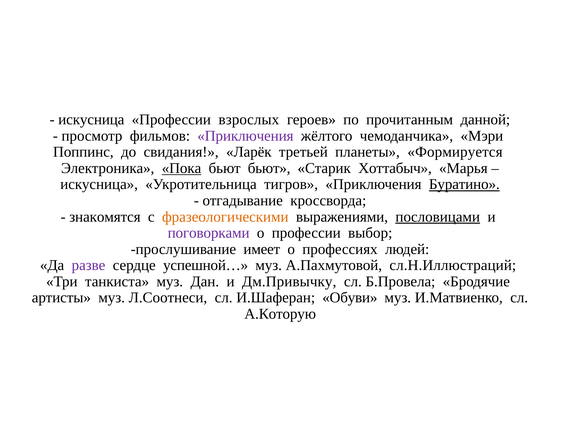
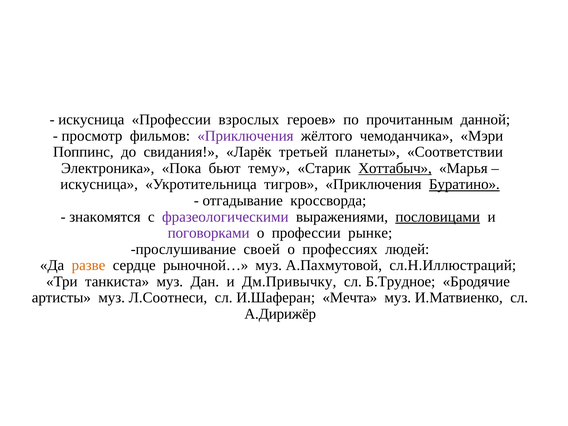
Формируется: Формируется -> Соответствии (455, 152)
Пока underline: present -> none (182, 168)
бьют бьют: бьют -> тему (269, 168)
Хоттабыч underline: none -> present (395, 168)
фразеологическими colour: orange -> purple (225, 217)
выбор: выбор -> рынке (370, 233)
имеет: имеет -> своей (262, 249)
разве colour: purple -> orange (88, 265)
успешной…: успешной… -> рыночной… (206, 265)
Б.Провела: Б.Провела -> Б.Трудное (400, 282)
Обуви: Обуви -> Мечта (350, 298)
А.Которую: А.Которую -> А.Дирижёр (280, 314)
